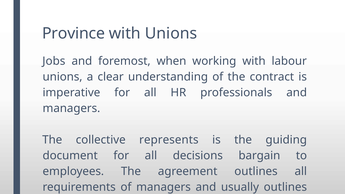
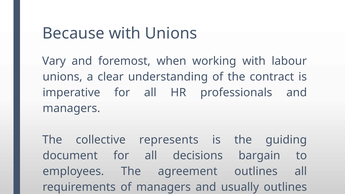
Province: Province -> Because (73, 33)
Jobs: Jobs -> Vary (54, 61)
